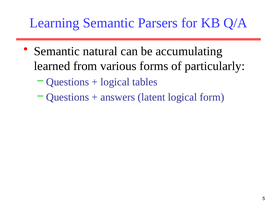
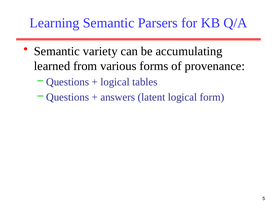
natural: natural -> variety (100, 51)
particularly: particularly -> provenance (215, 66)
